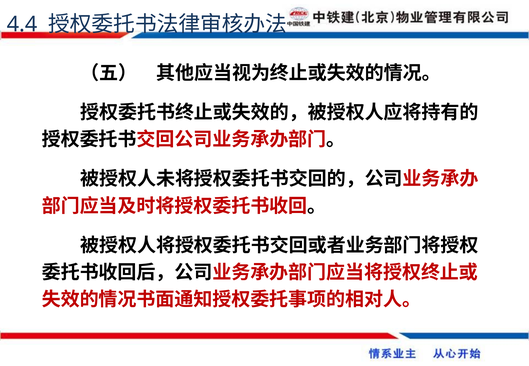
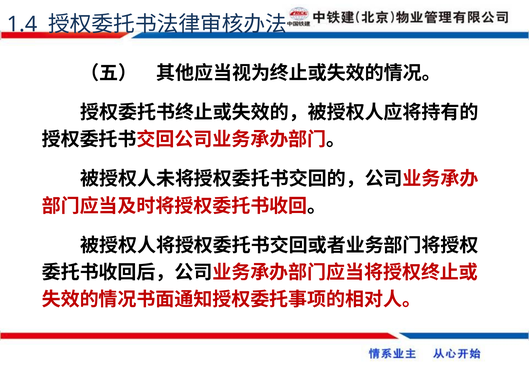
4.4: 4.4 -> 1.4 (22, 24)
